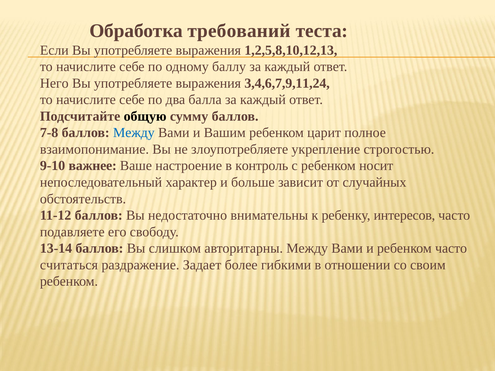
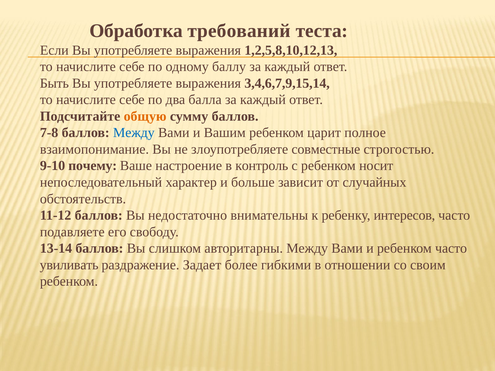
Него: Него -> Быть (54, 83)
3,4,6,7,9,11,24: 3,4,6,7,9,11,24 -> 3,4,6,7,9,15,14 (287, 83)
общую colour: black -> orange (145, 116)
укрепление: укрепление -> совместные (326, 149)
важнее: важнее -> почему (93, 166)
считаться: считаться -> увиливать (69, 265)
